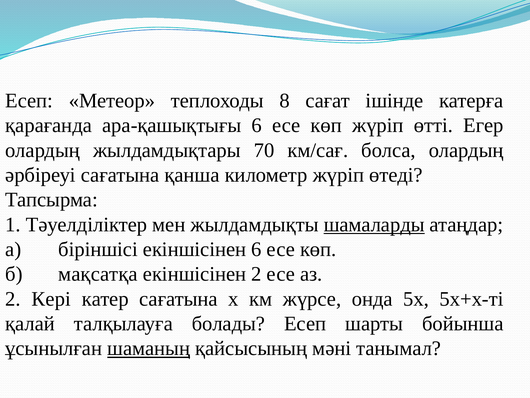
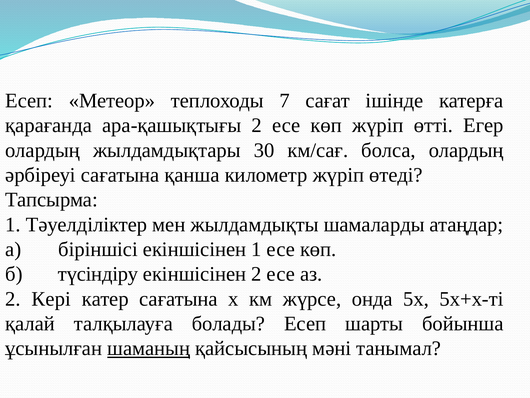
8: 8 -> 7 (284, 101)
ара-қашықтығы 6: 6 -> 2 (257, 125)
70: 70 -> 30 (264, 150)
шамаларды underline: present -> none (374, 224)
екіншісінен 6: 6 -> 1 (256, 249)
мақсатқа: мақсатқа -> түсіндіру (98, 274)
